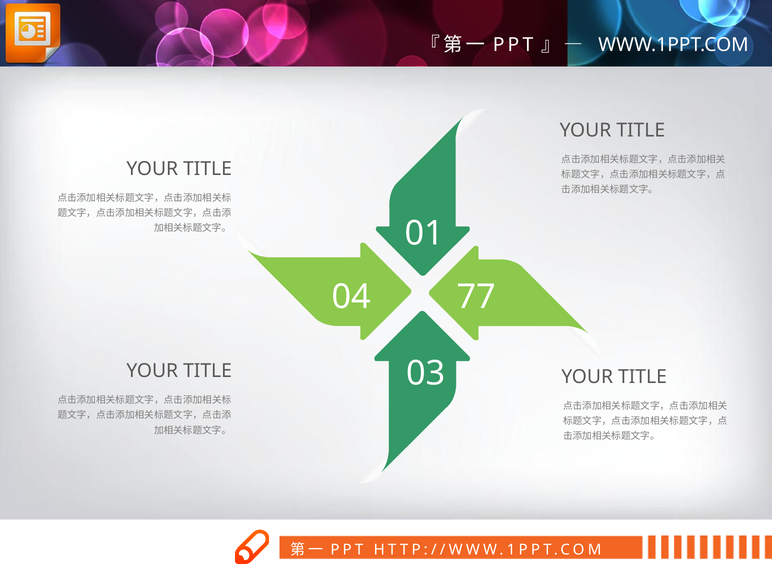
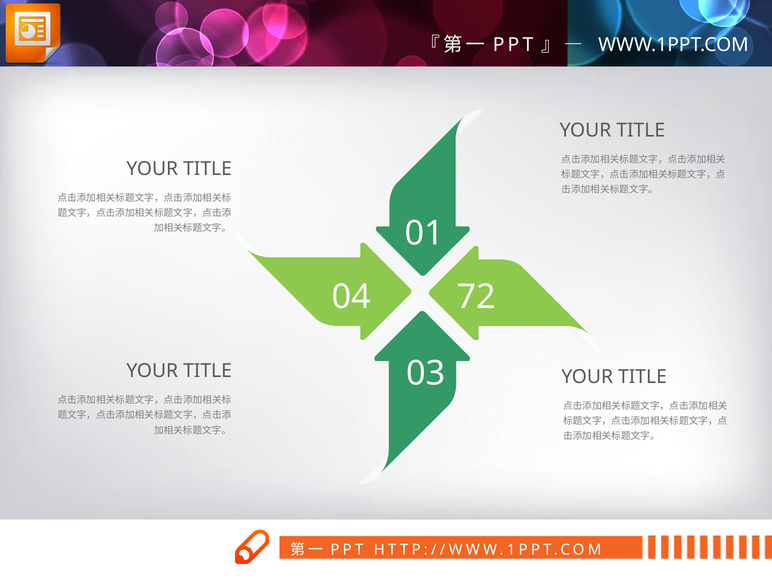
77: 77 -> 72 (476, 297)
